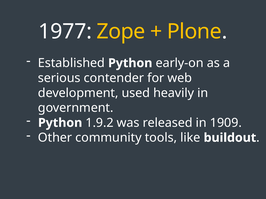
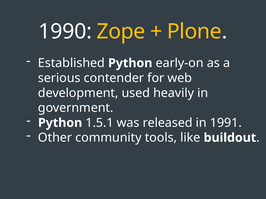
1977: 1977 -> 1990 (65, 32)
1.9.2: 1.9.2 -> 1.5.1 (100, 123)
1909: 1909 -> 1991 (226, 123)
